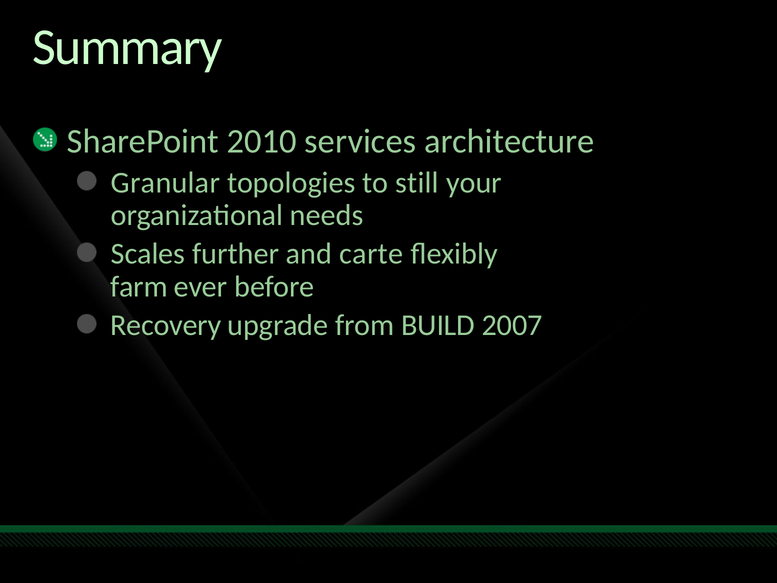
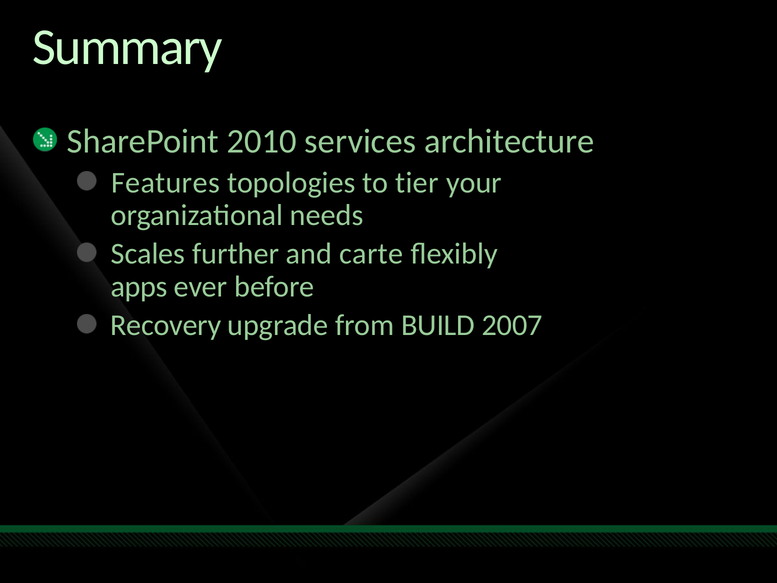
Granular: Granular -> Features (165, 183)
still: still -> tier (417, 183)
farm: farm -> apps (139, 287)
